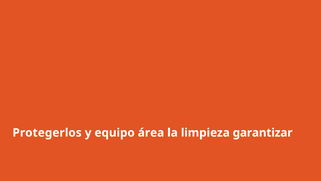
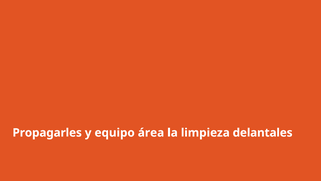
Protegerlos: Protegerlos -> Propagarles (47, 132)
garantizar: garantizar -> delantales (263, 132)
